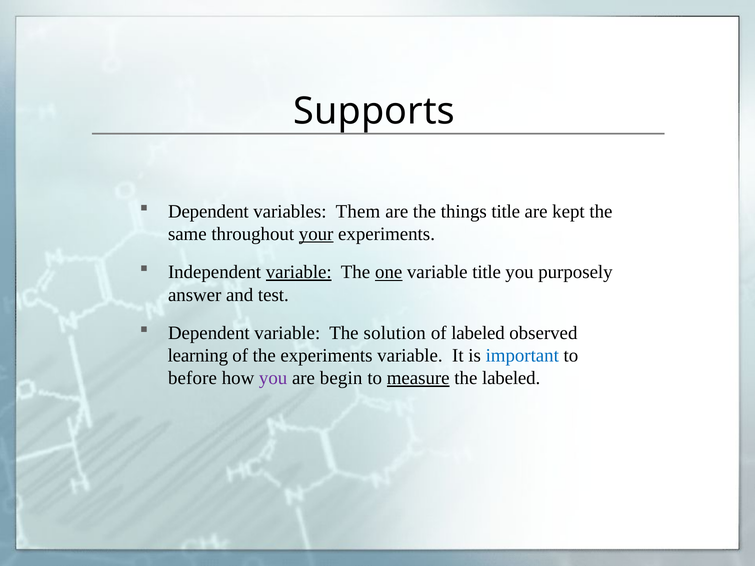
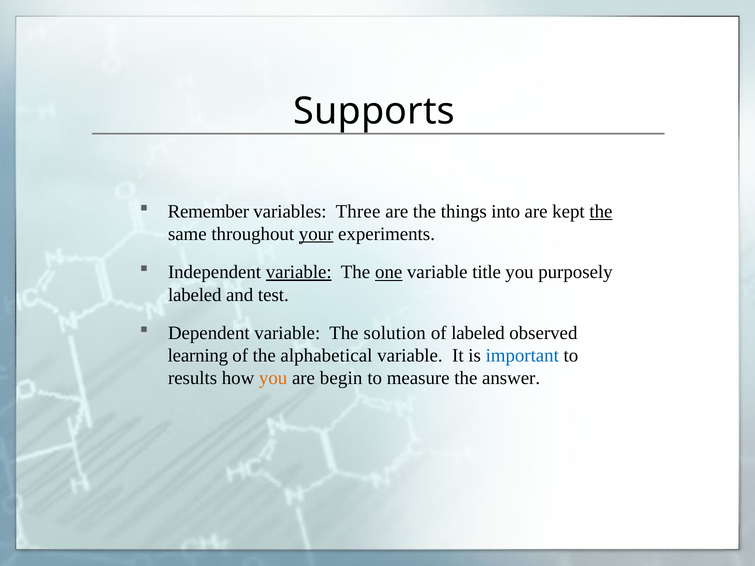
Dependent: Dependent -> Remember (208, 211)
Them: Them -> Three (358, 211)
things title: title -> into (506, 211)
the underline: none -> present (601, 211)
answer: answer -> labeled (195, 295)
the experiments: experiments -> alphabetical (326, 356)
before: before -> results (193, 378)
you colour: purple -> orange (273, 378)
measure underline: present -> none (418, 378)
the labeled: labeled -> answer (511, 378)
